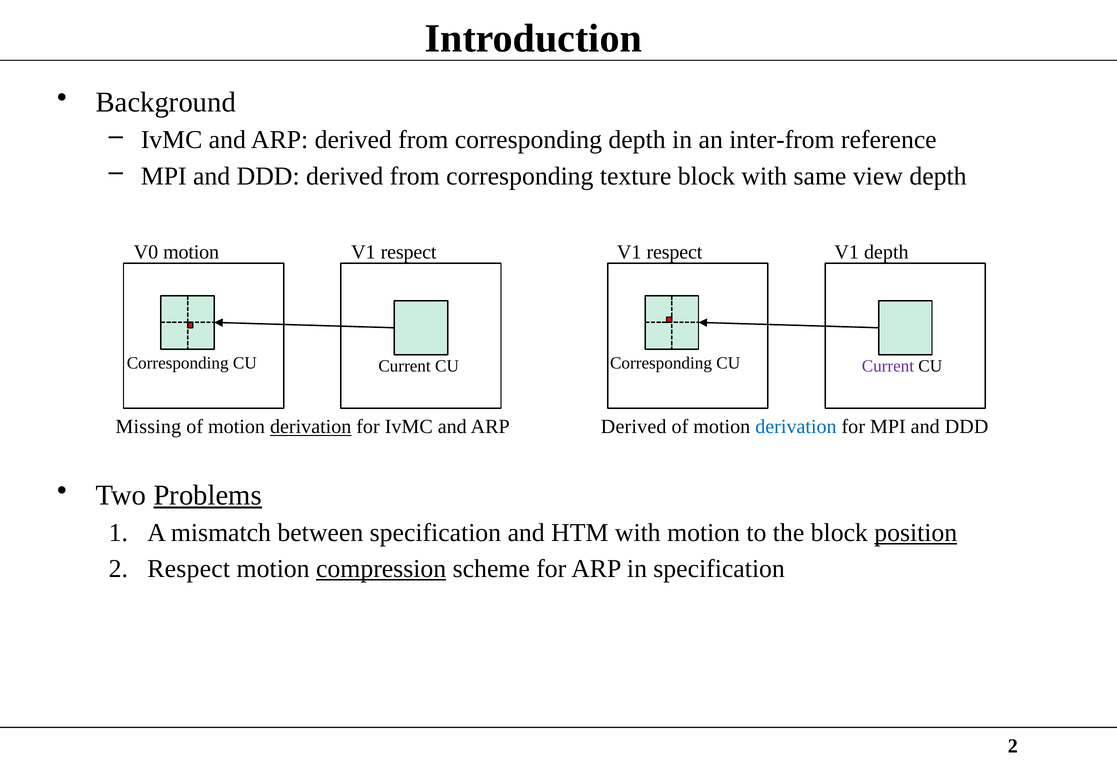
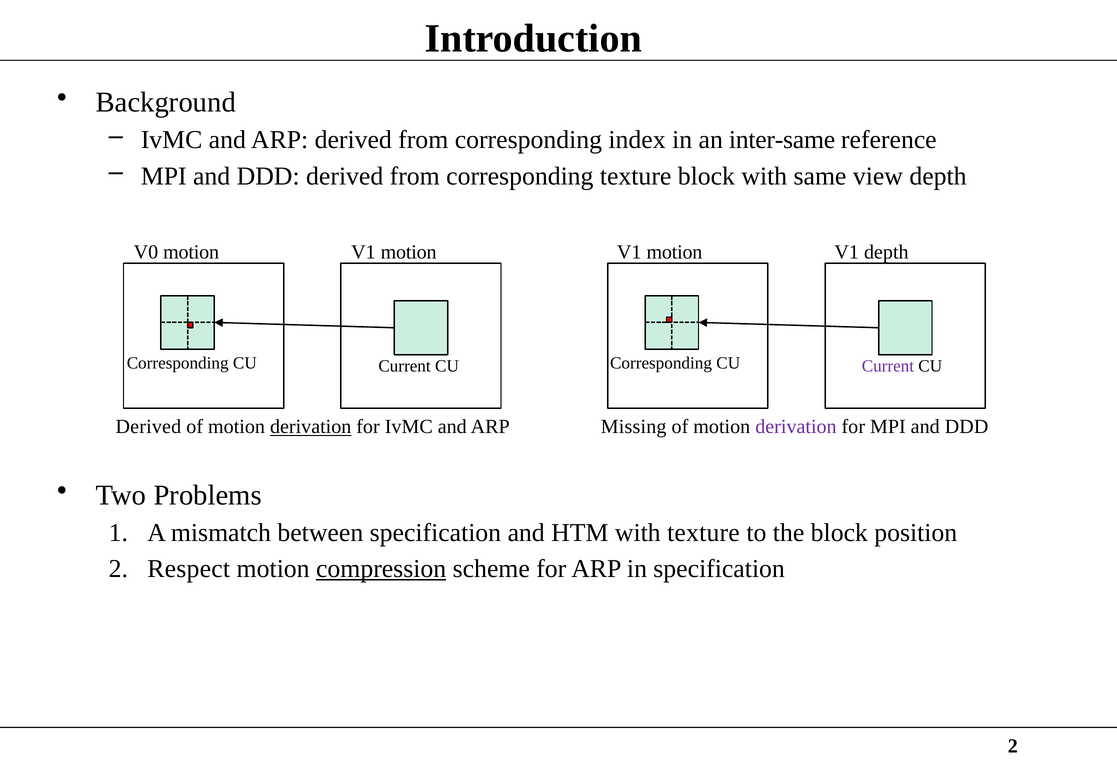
corresponding depth: depth -> index (637, 140)
inter-from: inter-from -> inter-same (782, 140)
respect: respect -> motion (409, 252)
respect: respect -> motion (674, 252)
Missing: Missing -> Derived (148, 427)
Derived: Derived -> Missing (634, 427)
derivation colour: blue -> purple (796, 427)
Problems underline: present -> none (208, 495)
with motion: motion -> texture (703, 533)
position underline: present -> none (916, 533)
